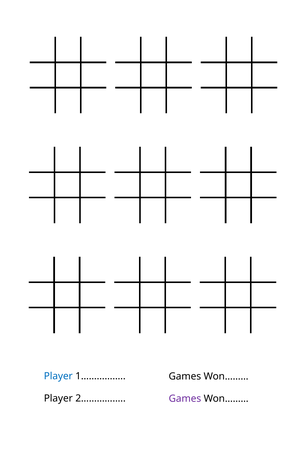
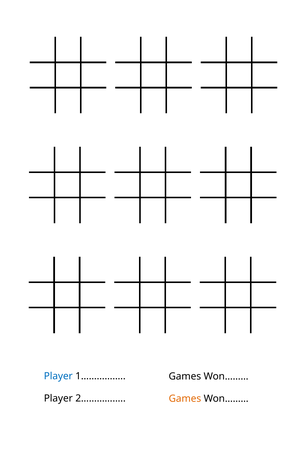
Games colour: purple -> orange (185, 399)
